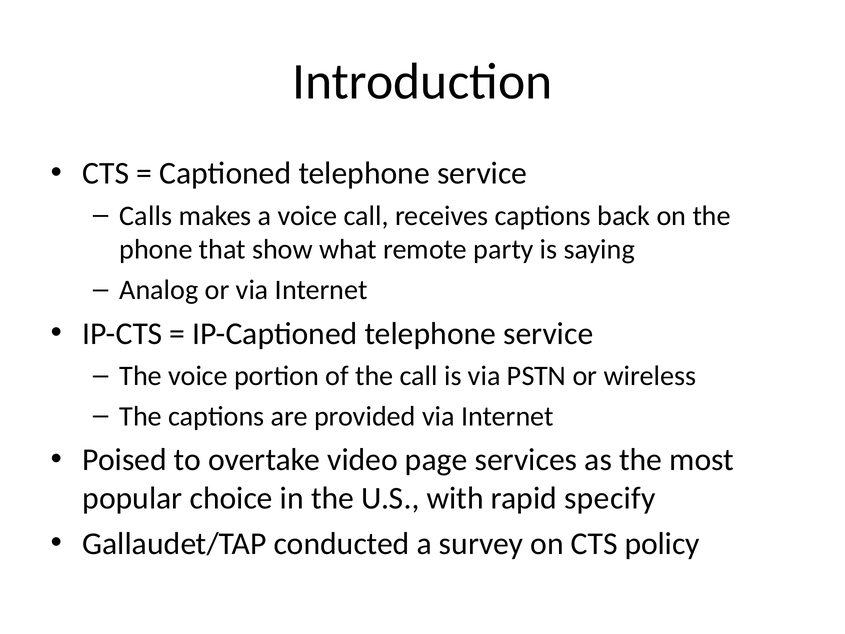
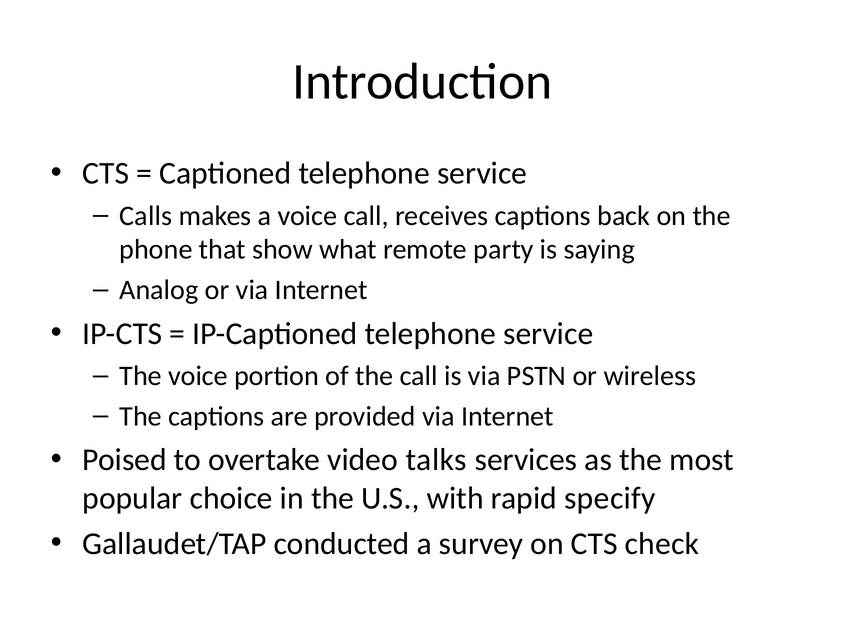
page: page -> talks (436, 460)
policy: policy -> check (662, 543)
